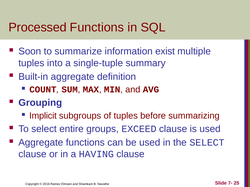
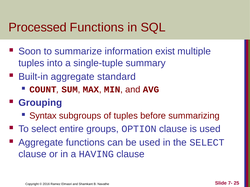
definition: definition -> standard (116, 77)
Implicit: Implicit -> Syntax (43, 116)
EXCEED: EXCEED -> OPTION (139, 129)
